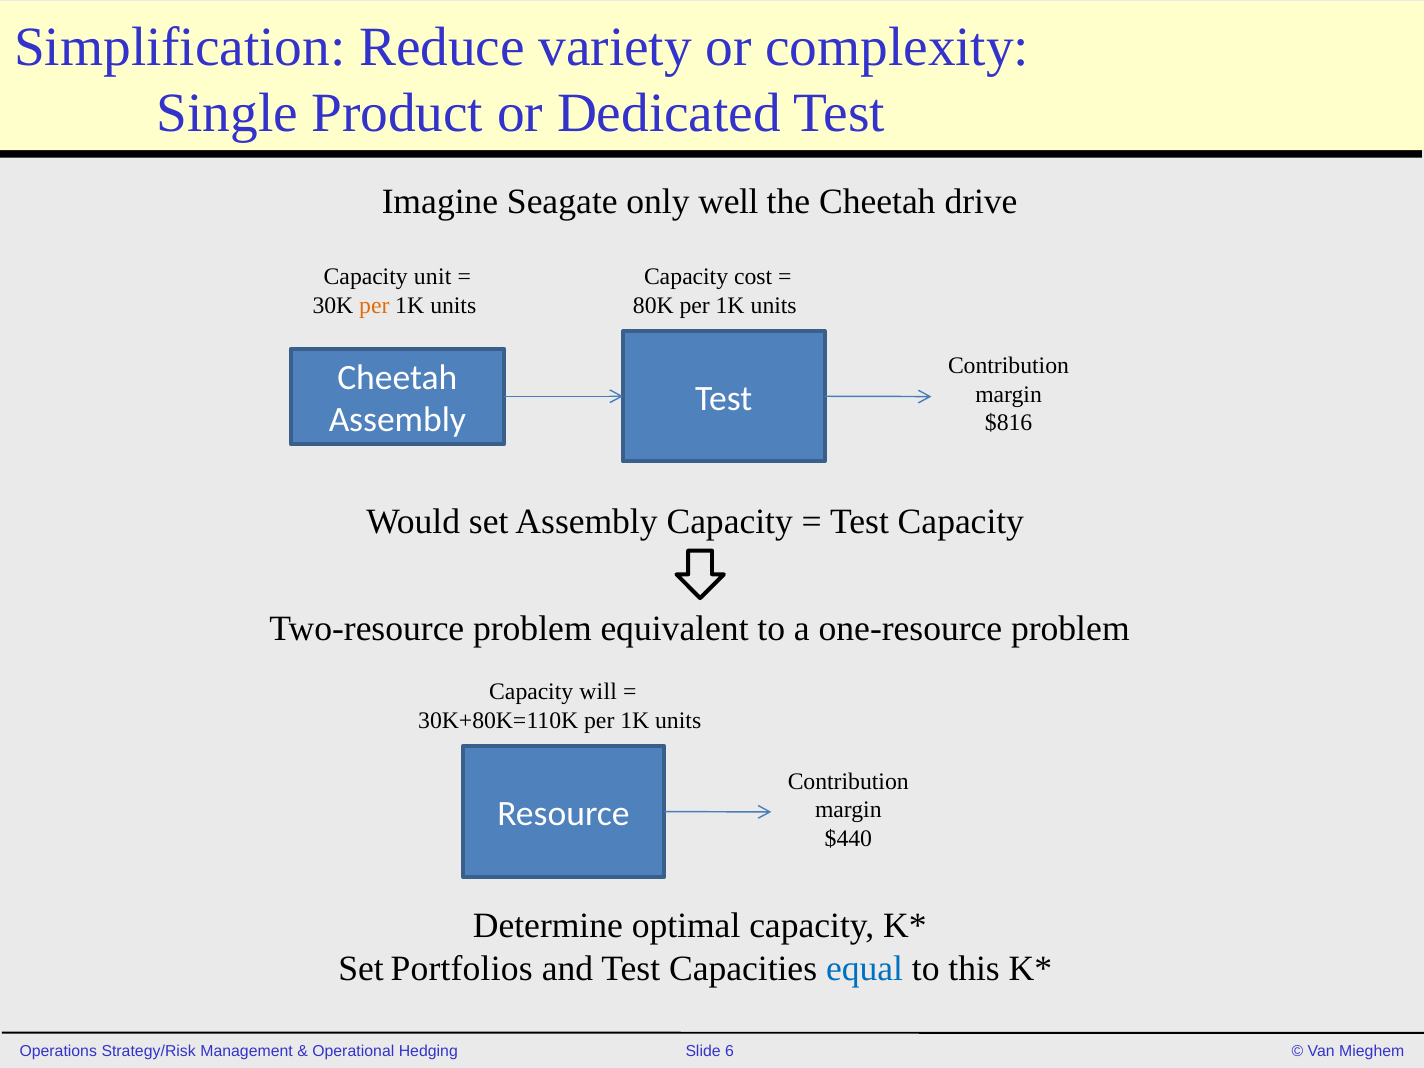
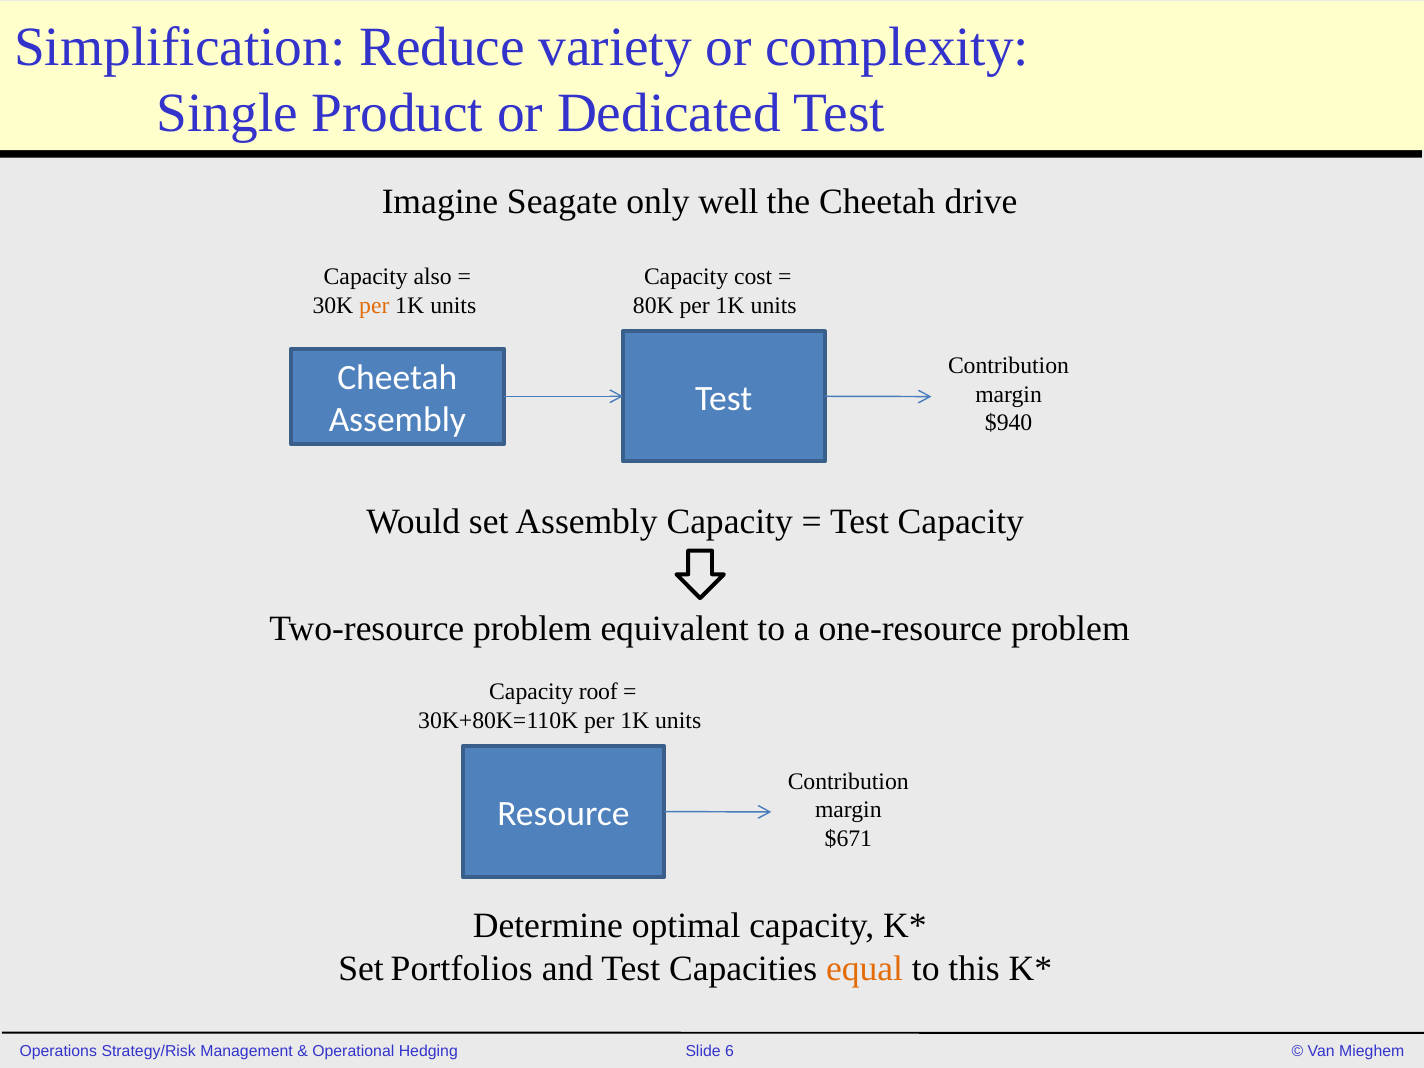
unit: unit -> also (433, 277)
$816: $816 -> $940 (1009, 423)
will: will -> roof (598, 692)
$440: $440 -> $671 (848, 838)
equal colour: blue -> orange (865, 968)
